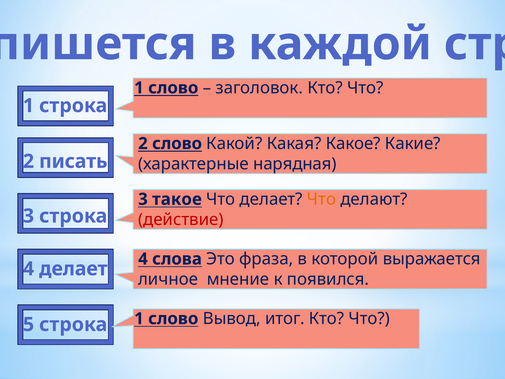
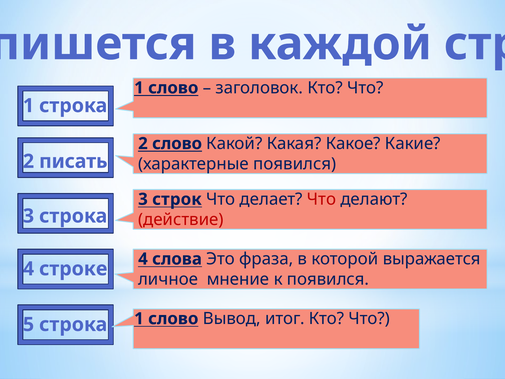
характерные нарядная: нарядная -> появился (295, 164)
такое: такое -> строк (177, 199)
Что colour: orange -> red (322, 199)
4 делает: делает -> строке (73, 269)
